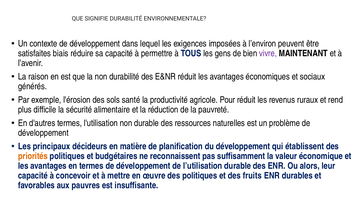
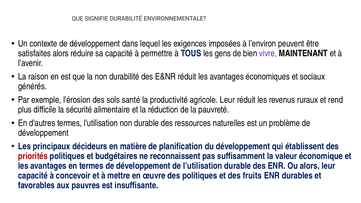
satisfaites biais: biais -> alors (61, 53)
agricole Pour: Pour -> Leur (227, 100)
priorités colour: orange -> red (33, 156)
